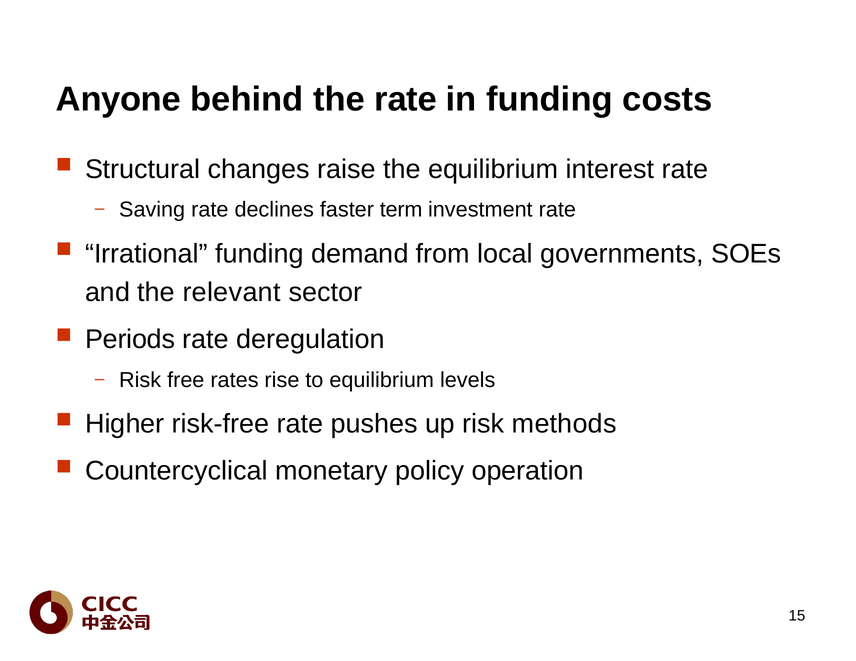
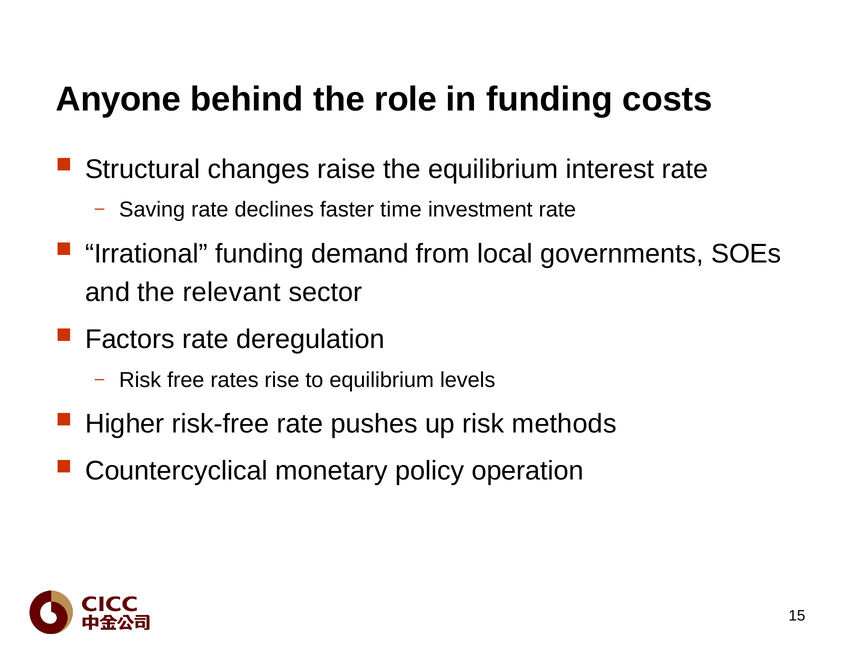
the rate: rate -> role (406, 99)
term: term -> time (401, 210)
Periods: Periods -> Factors (130, 340)
